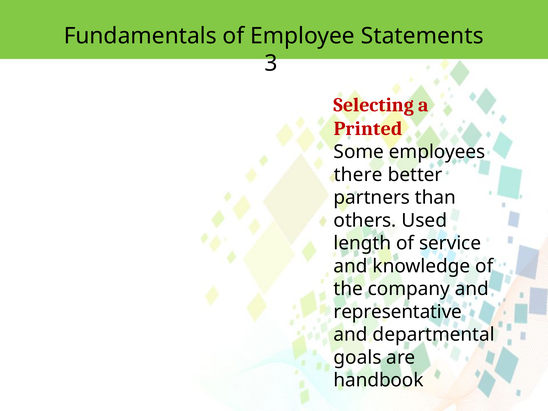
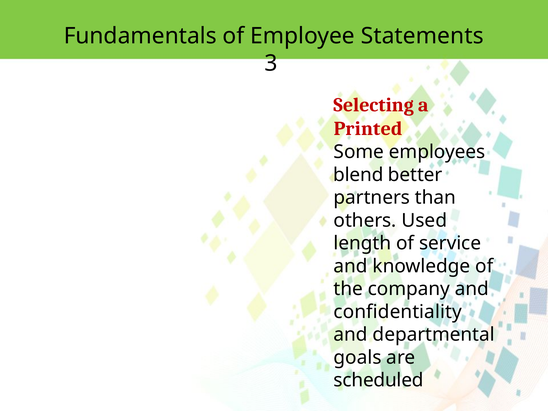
there: there -> blend (358, 175)
representative: representative -> confidentiality (398, 312)
handbook: handbook -> scheduled (379, 380)
